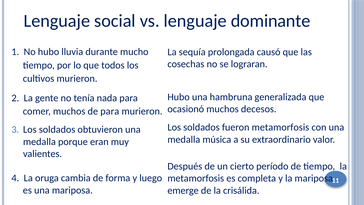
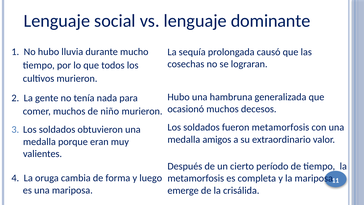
de para: para -> niño (110, 111)
música: música -> amigos (217, 139)
